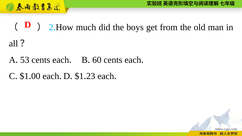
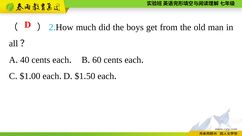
53: 53 -> 40 (25, 60)
23: 23 -> 50 (91, 76)
